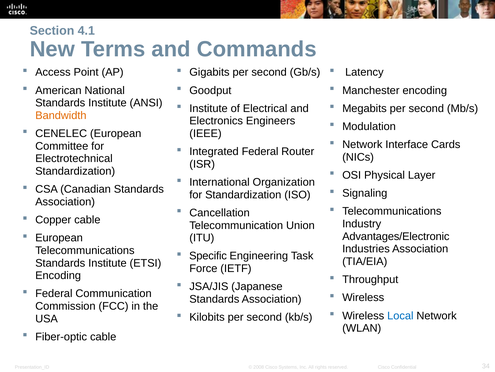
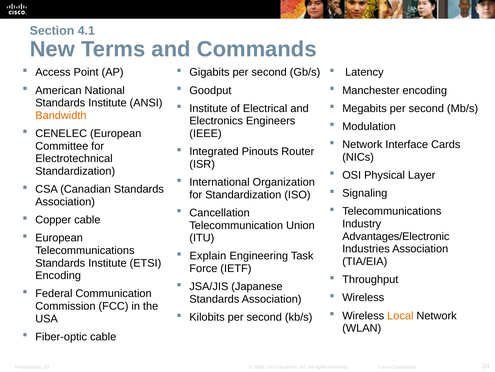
Integrated Federal: Federal -> Pinouts (260, 151)
Specific: Specific -> Explain (208, 256)
Local colour: blue -> orange (400, 315)
